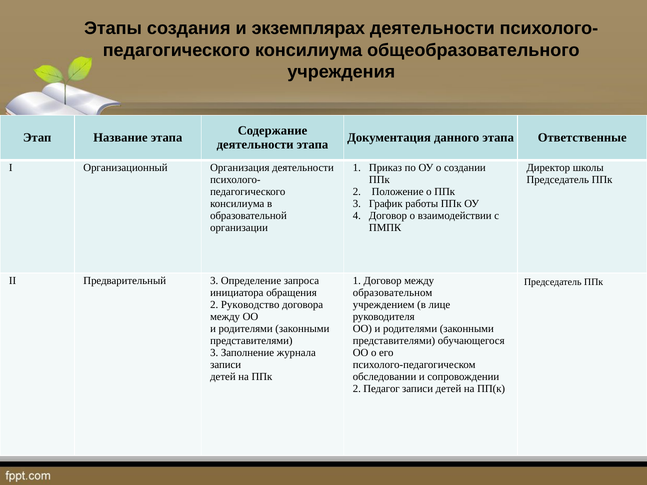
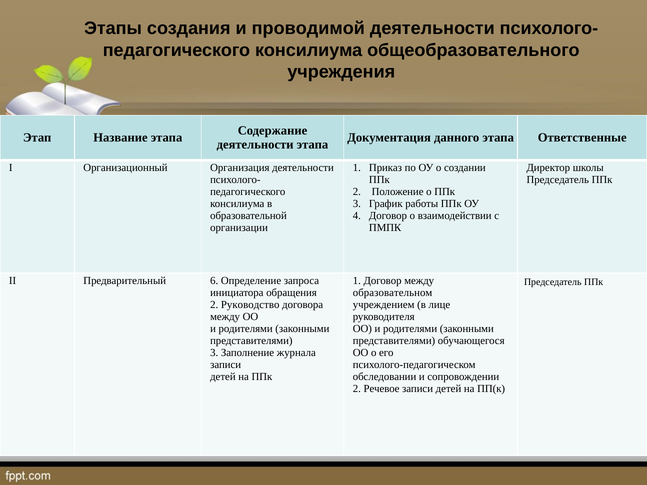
экземплярах: экземплярах -> проводимой (308, 29)
Предварительный 3: 3 -> 6 (214, 281)
Педагог: Педагог -> Речевое (382, 389)
